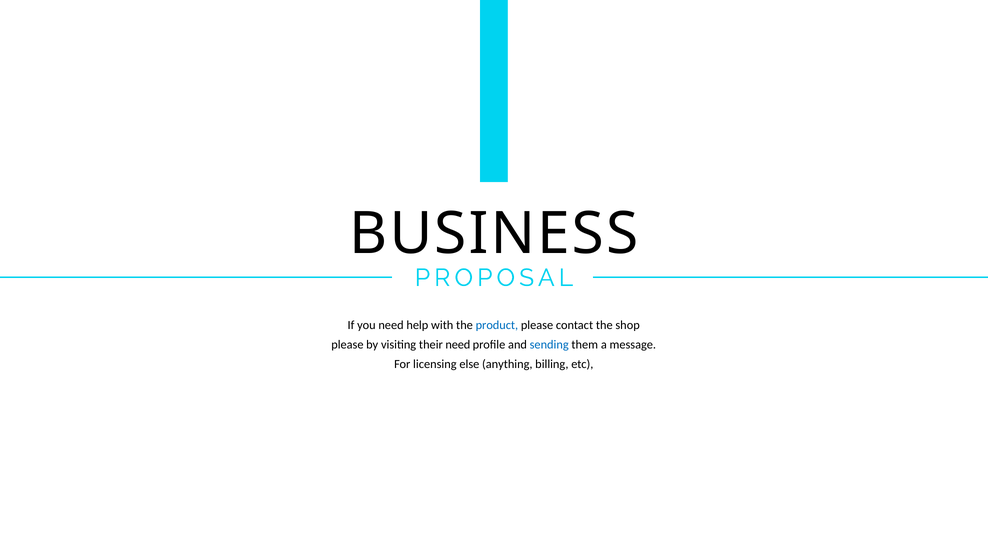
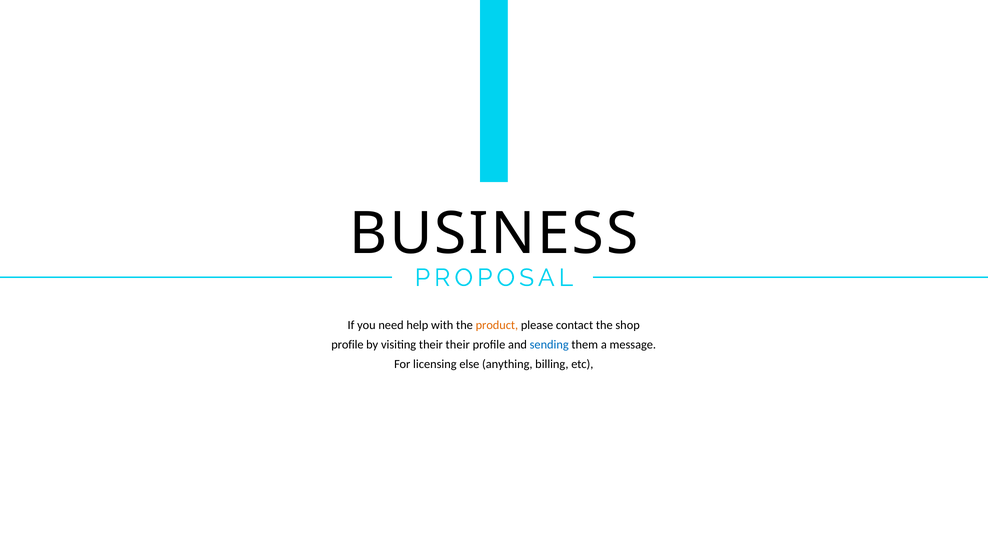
product colour: blue -> orange (497, 325)
please: please -> profile (347, 344)
their need: need -> their (458, 344)
